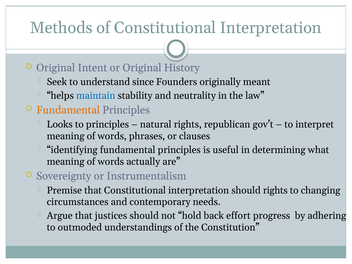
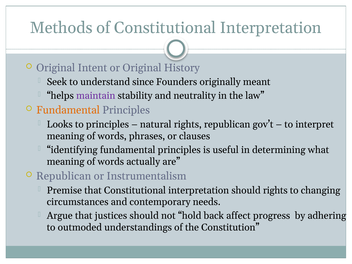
maintain colour: blue -> purple (96, 96)
Sovereignty: Sovereignty -> Republican (64, 176)
effort: effort -> affect (238, 216)
